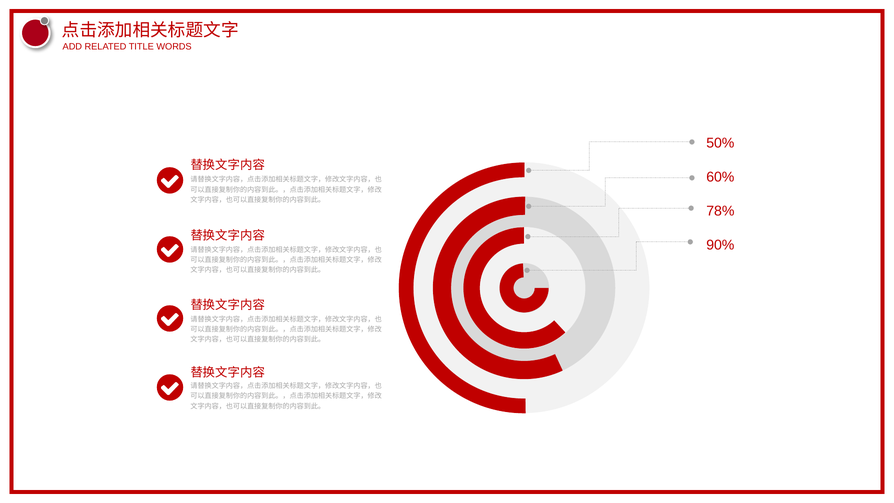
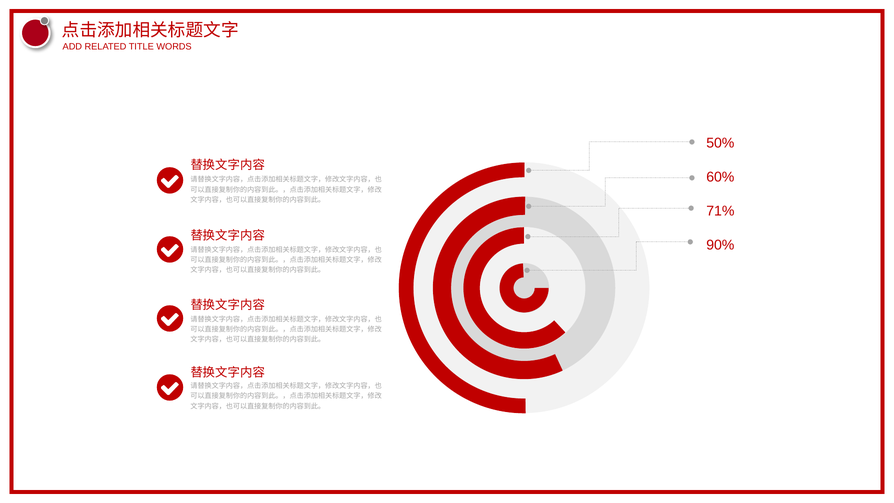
78%: 78% -> 71% (720, 211)
